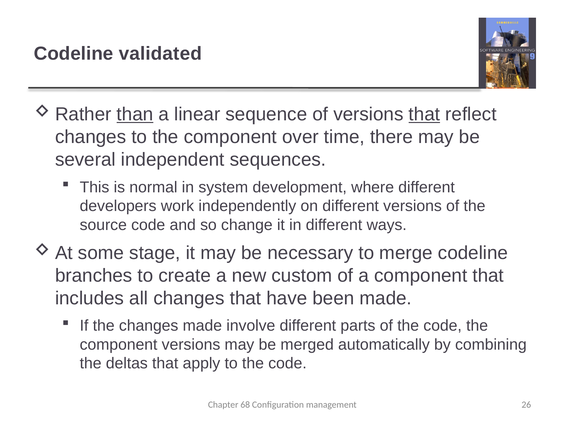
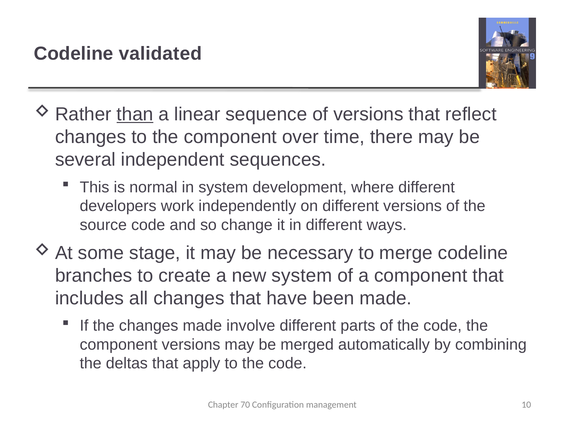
that underline: present -> none (424, 114)
new custom: custom -> system (302, 275)
68: 68 -> 70 (245, 405)
26: 26 -> 10 (526, 405)
